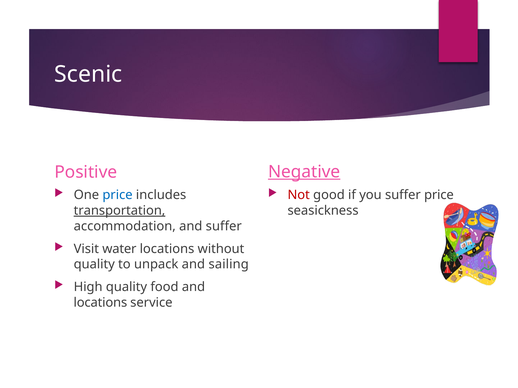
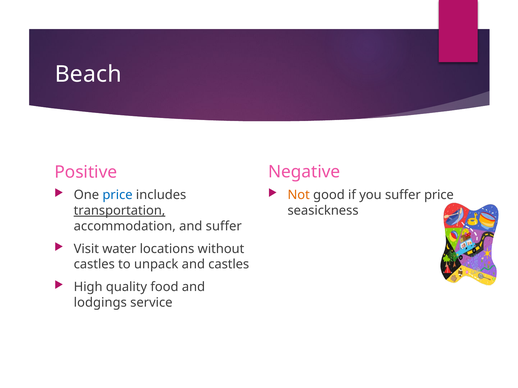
Scenic: Scenic -> Beach (88, 74)
Negative underline: present -> none (304, 172)
Not colour: red -> orange (299, 195)
quality: quality -> castles (94, 265)
and sailing: sailing -> castles (229, 265)
locations: locations -> lodgings (100, 303)
